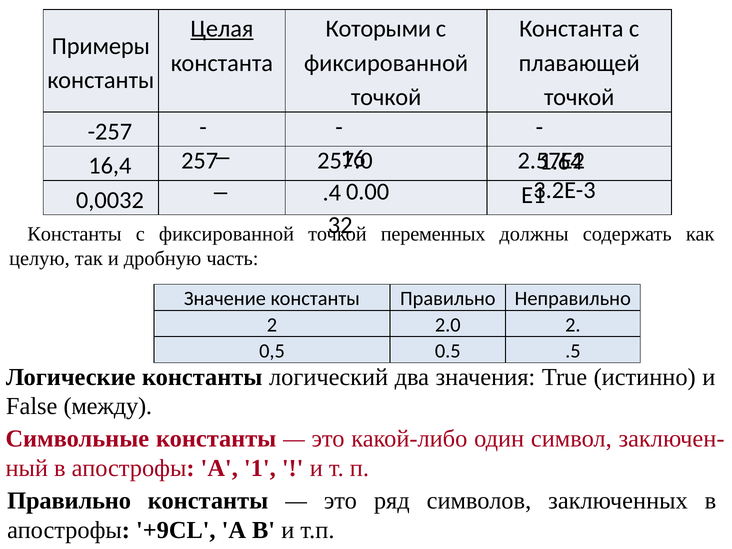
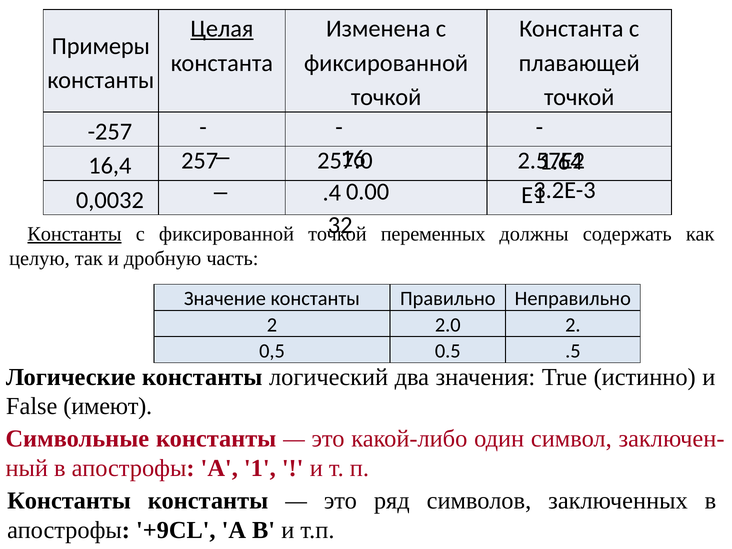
Которыми: Которыми -> Изменена (378, 29)
Константы underline: none -> present (74, 234)
между: между -> имеют (108, 406)
Правильно: Правильно -> Константы (69, 501)
